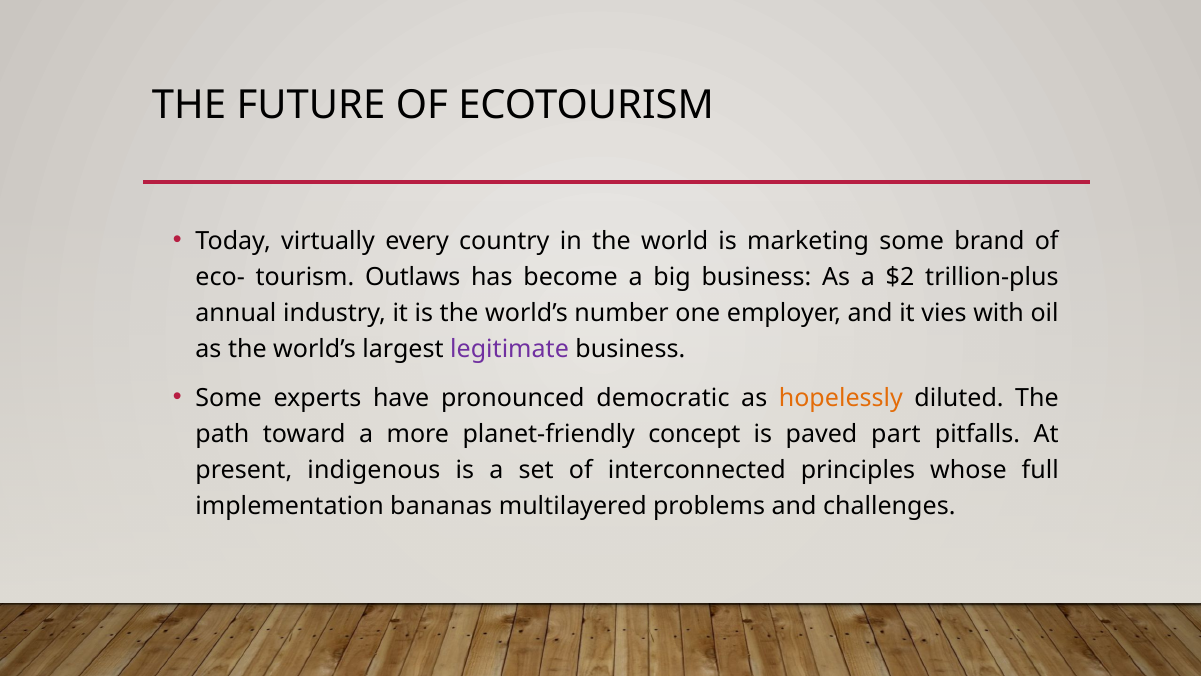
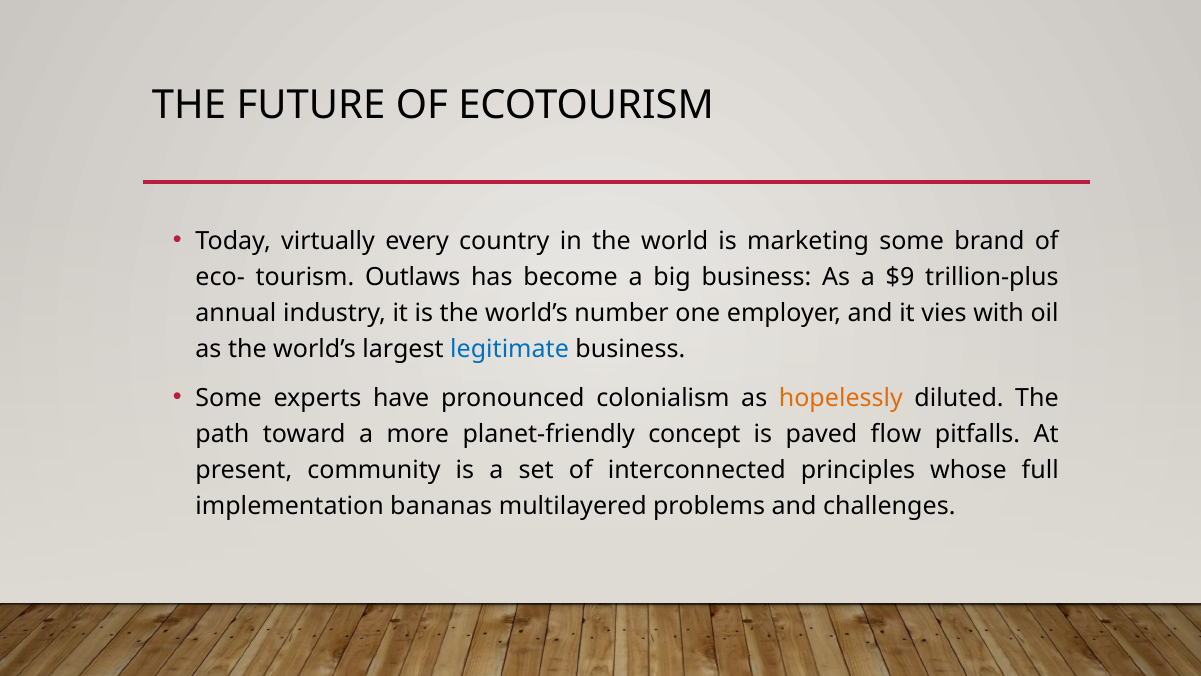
$2: $2 -> $9 (900, 277)
legitimate colour: purple -> blue (510, 349)
democratic: democratic -> colonialism (663, 397)
part: part -> flow (896, 434)
indigenous: indigenous -> community (374, 470)
